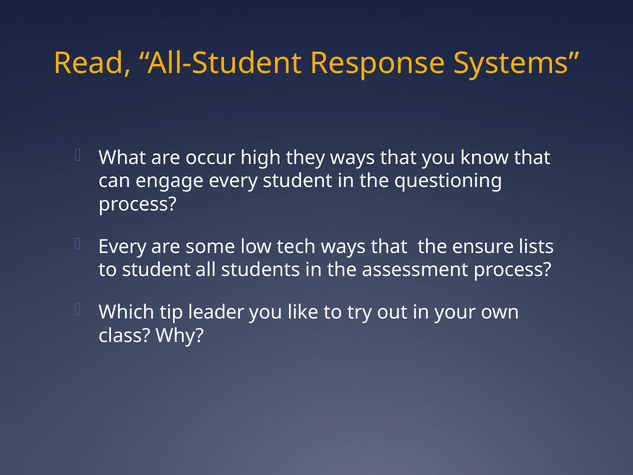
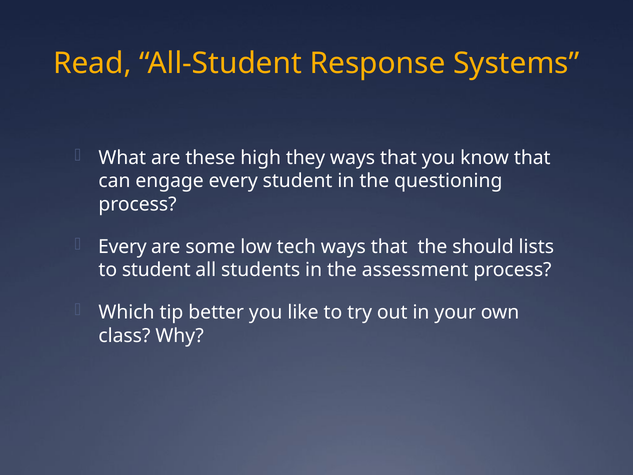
occur: occur -> these (210, 158)
ensure: ensure -> should (483, 247)
leader: leader -> better (216, 312)
